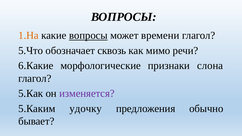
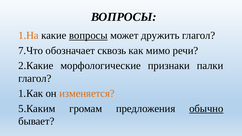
времени: времени -> дружить (160, 36)
5.Что: 5.Что -> 7.Что (31, 51)
6.Какие: 6.Какие -> 2.Какие (36, 66)
слона: слона -> палки (210, 66)
5.Как: 5.Как -> 1.Как (31, 94)
изменяется colour: purple -> orange (87, 94)
удочку: удочку -> громам (86, 109)
обычно underline: none -> present (206, 109)
